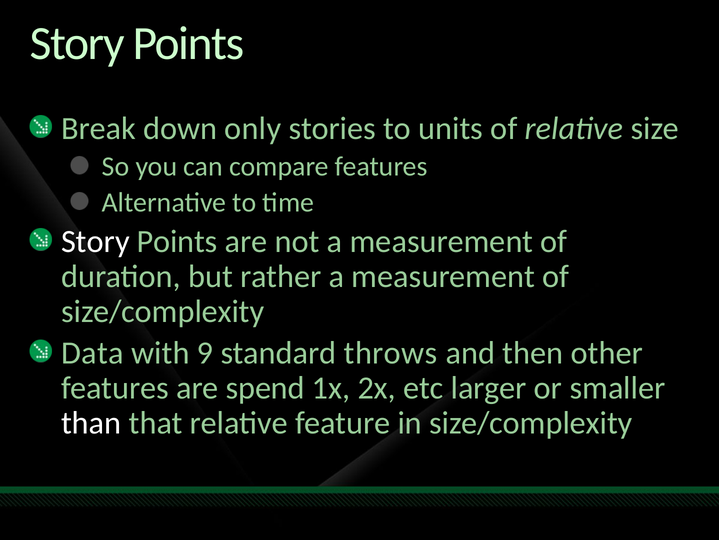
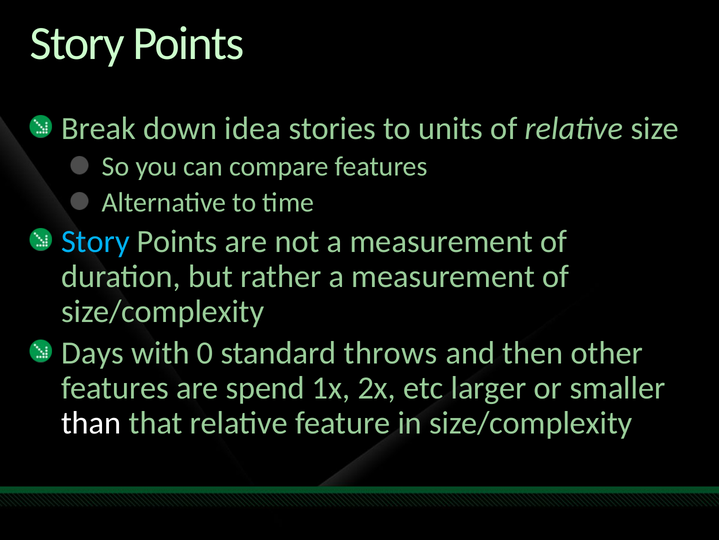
only: only -> idea (253, 128)
Story colour: white -> light blue (95, 241)
Data: Data -> Days (93, 353)
9: 9 -> 0 (205, 353)
